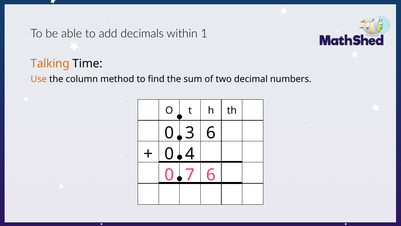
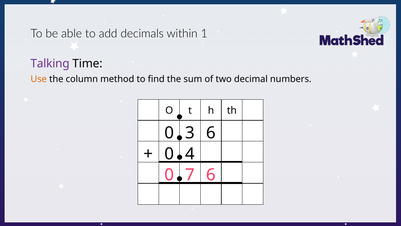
Talking colour: orange -> purple (50, 63)
